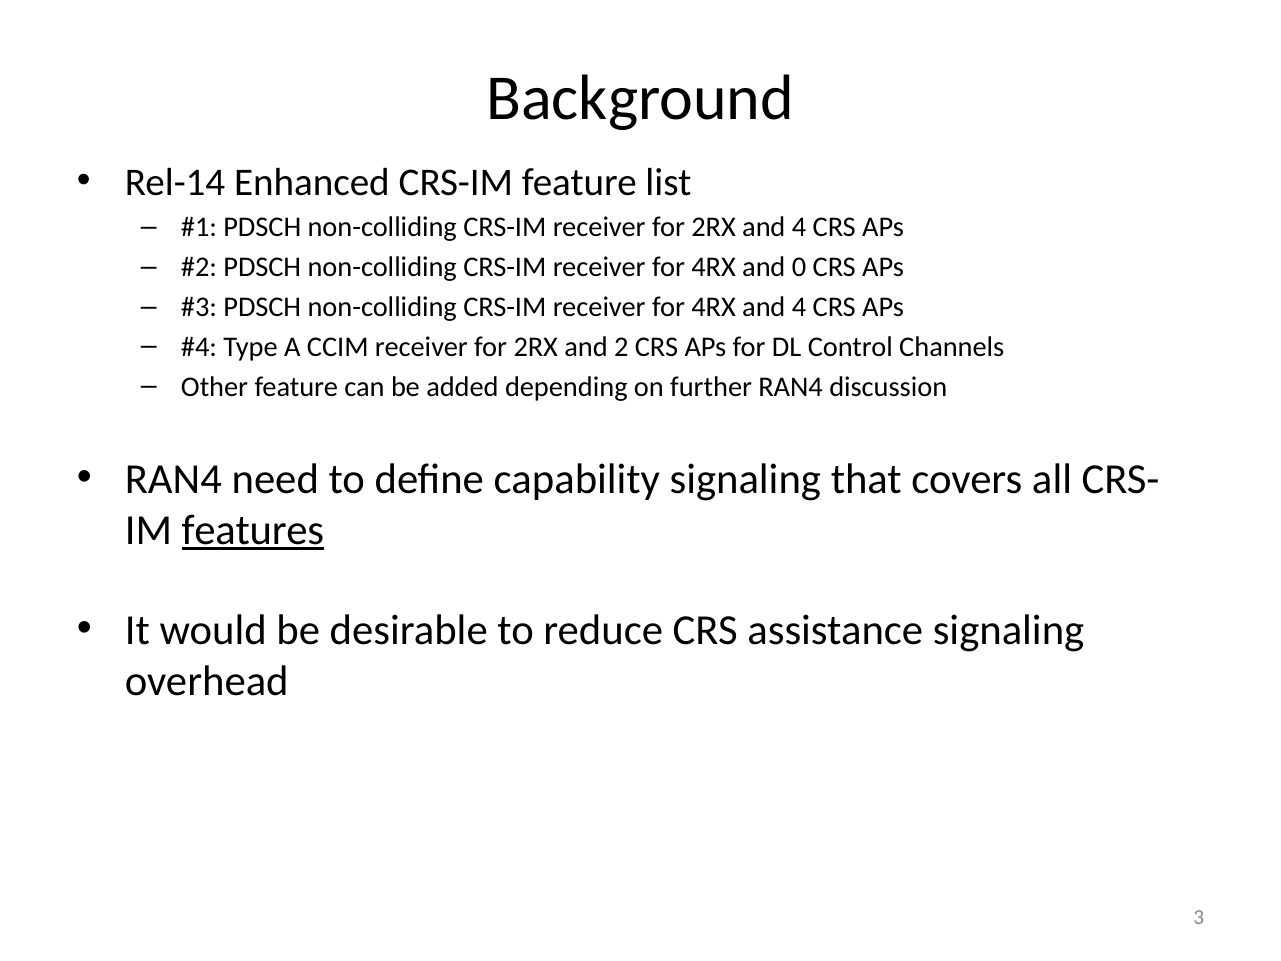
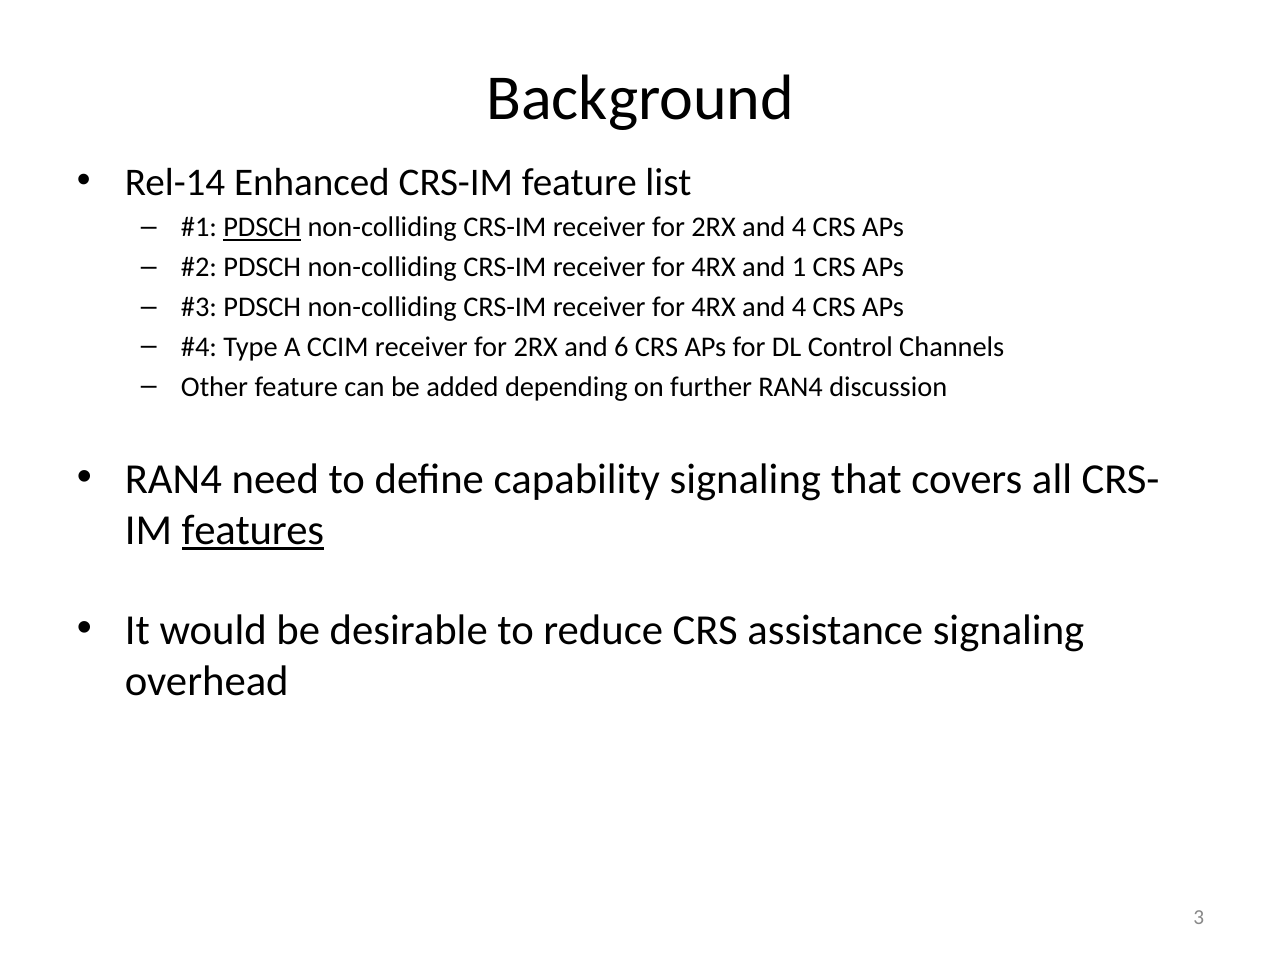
PDSCH underline: none -> present (262, 228)
0: 0 -> 1 (799, 267)
2: 2 -> 6 (621, 347)
